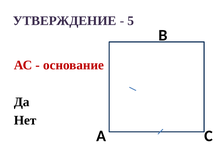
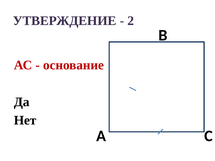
5: 5 -> 2 (131, 21)
